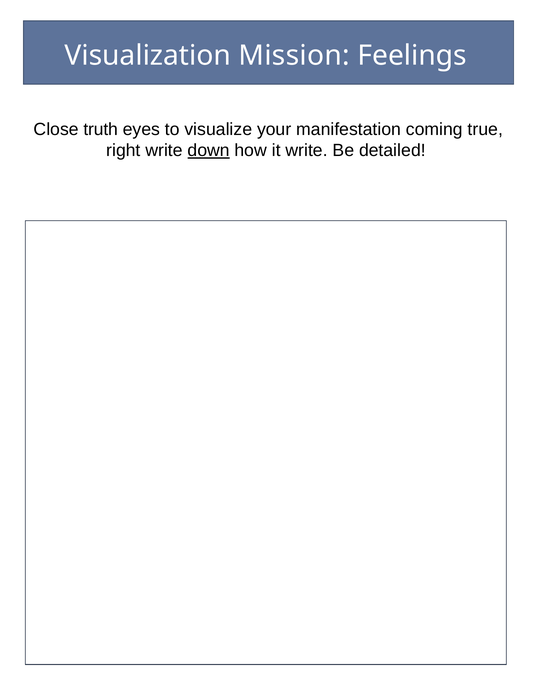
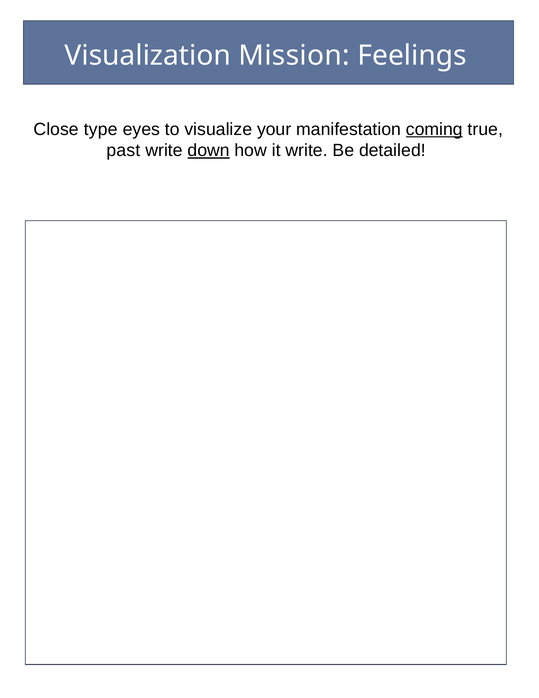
truth: truth -> type (101, 129)
coming underline: none -> present (434, 129)
right: right -> past (123, 150)
